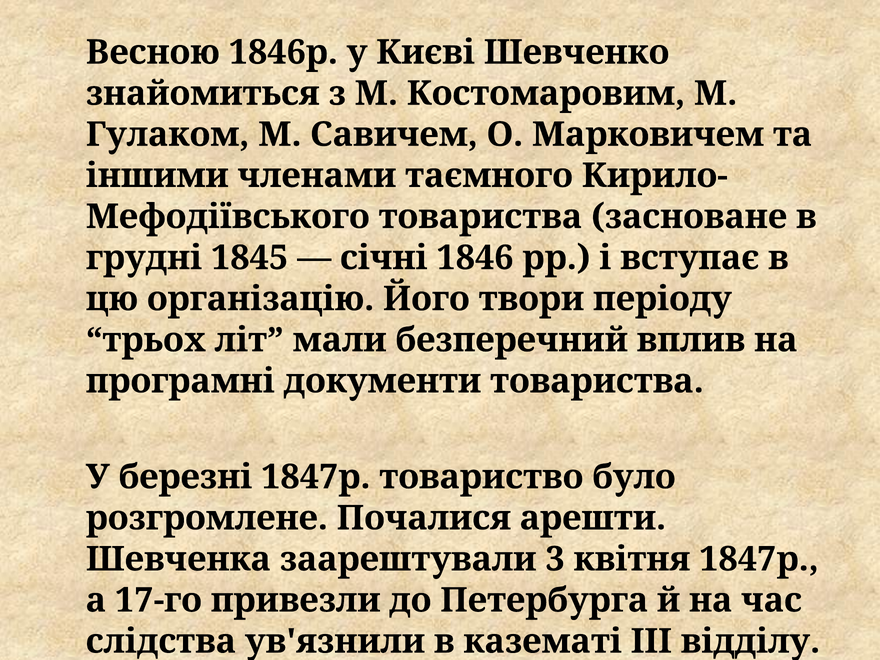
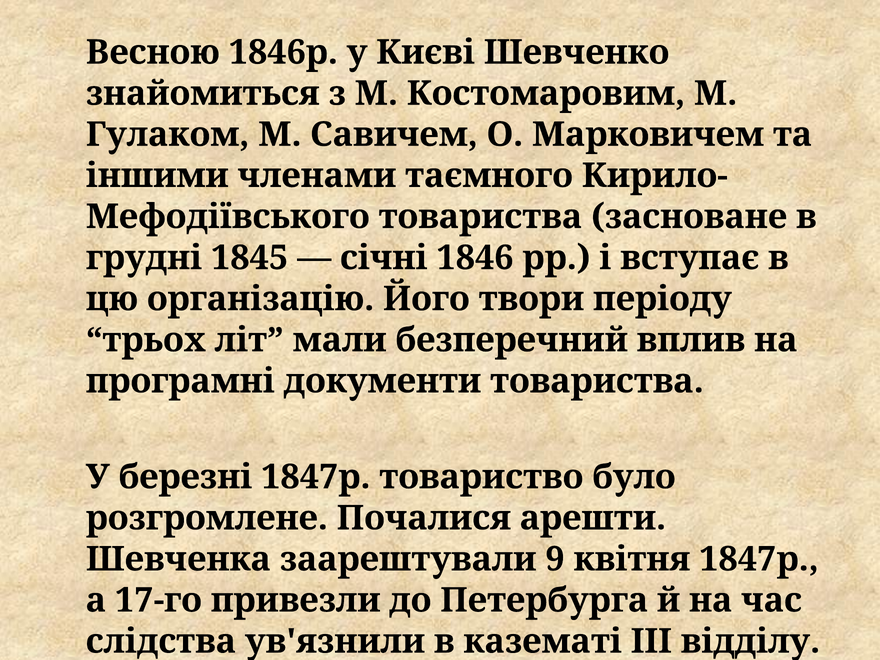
3: 3 -> 9 (555, 559)
